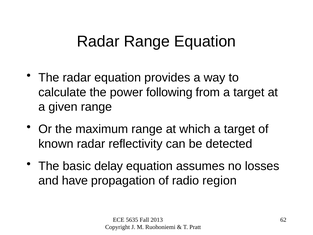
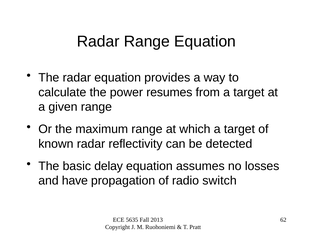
following: following -> resumes (169, 92)
region: region -> switch (220, 181)
